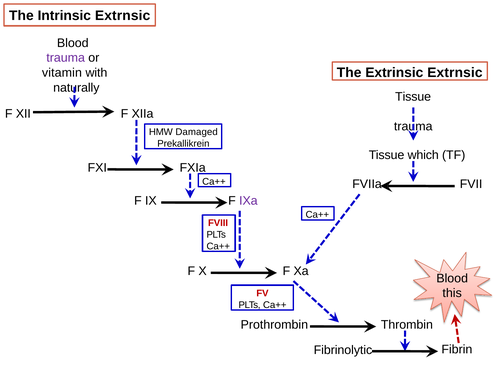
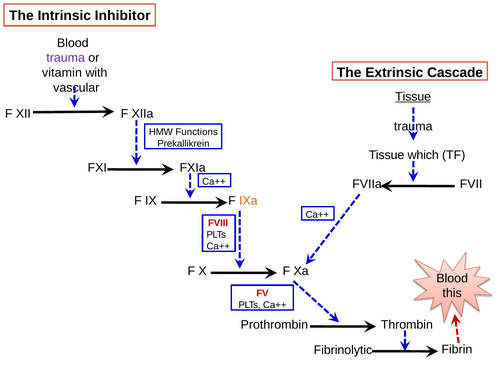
Intrinsic Extrnsic: Extrnsic -> Inhibitor (123, 15)
Extrinsic Extrnsic: Extrnsic -> Cascade (455, 73)
naturally: naturally -> vascular (76, 88)
Tissue underline: none -> present (413, 97)
Damaged: Damaged -> Functions (197, 132)
IXa colour: purple -> orange (248, 201)
